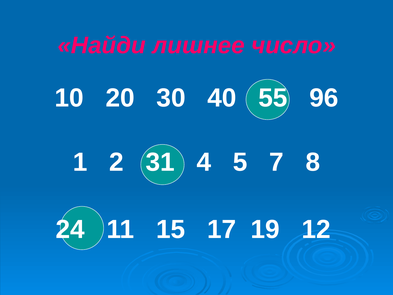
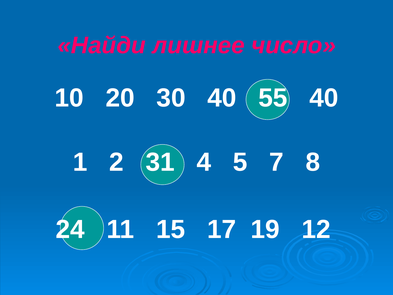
55 96: 96 -> 40 (324, 98)
